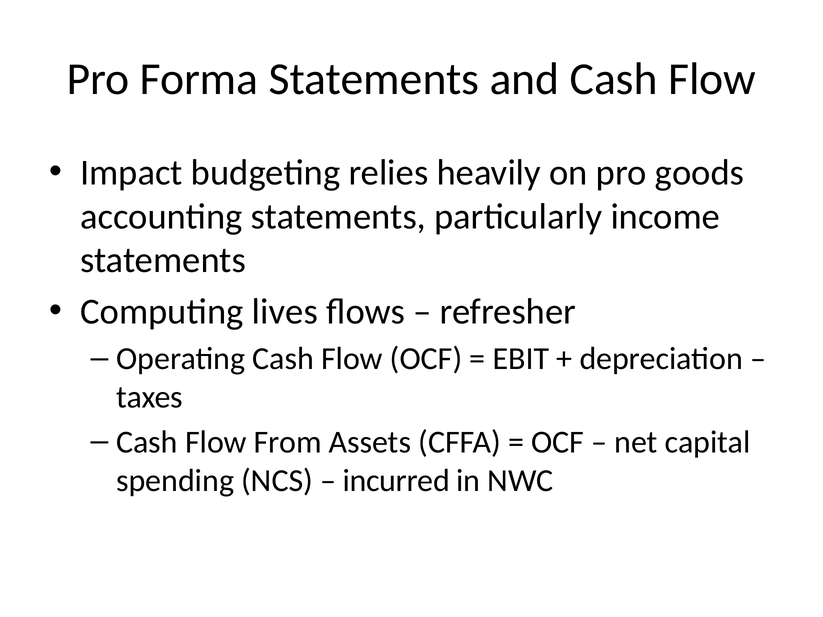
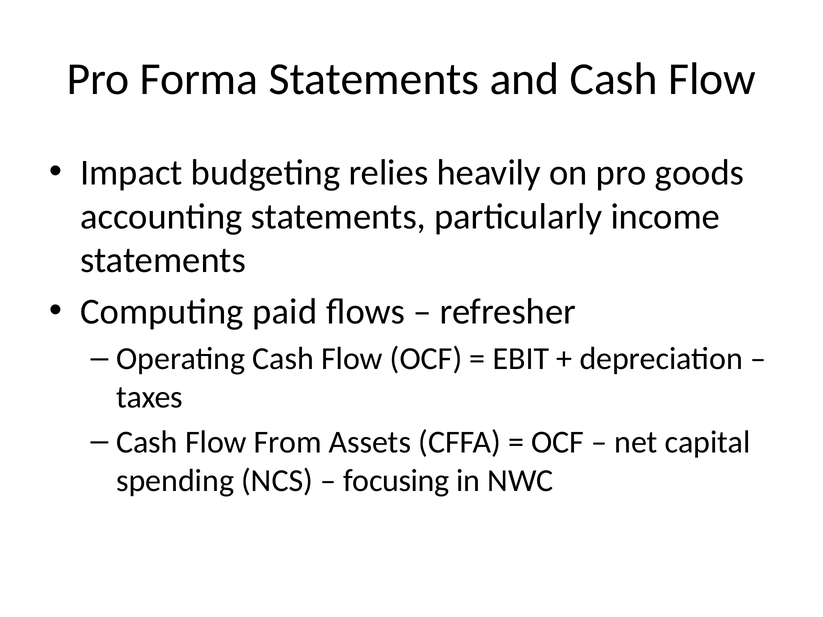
lives: lives -> paid (285, 312)
incurred: incurred -> focusing (396, 481)
